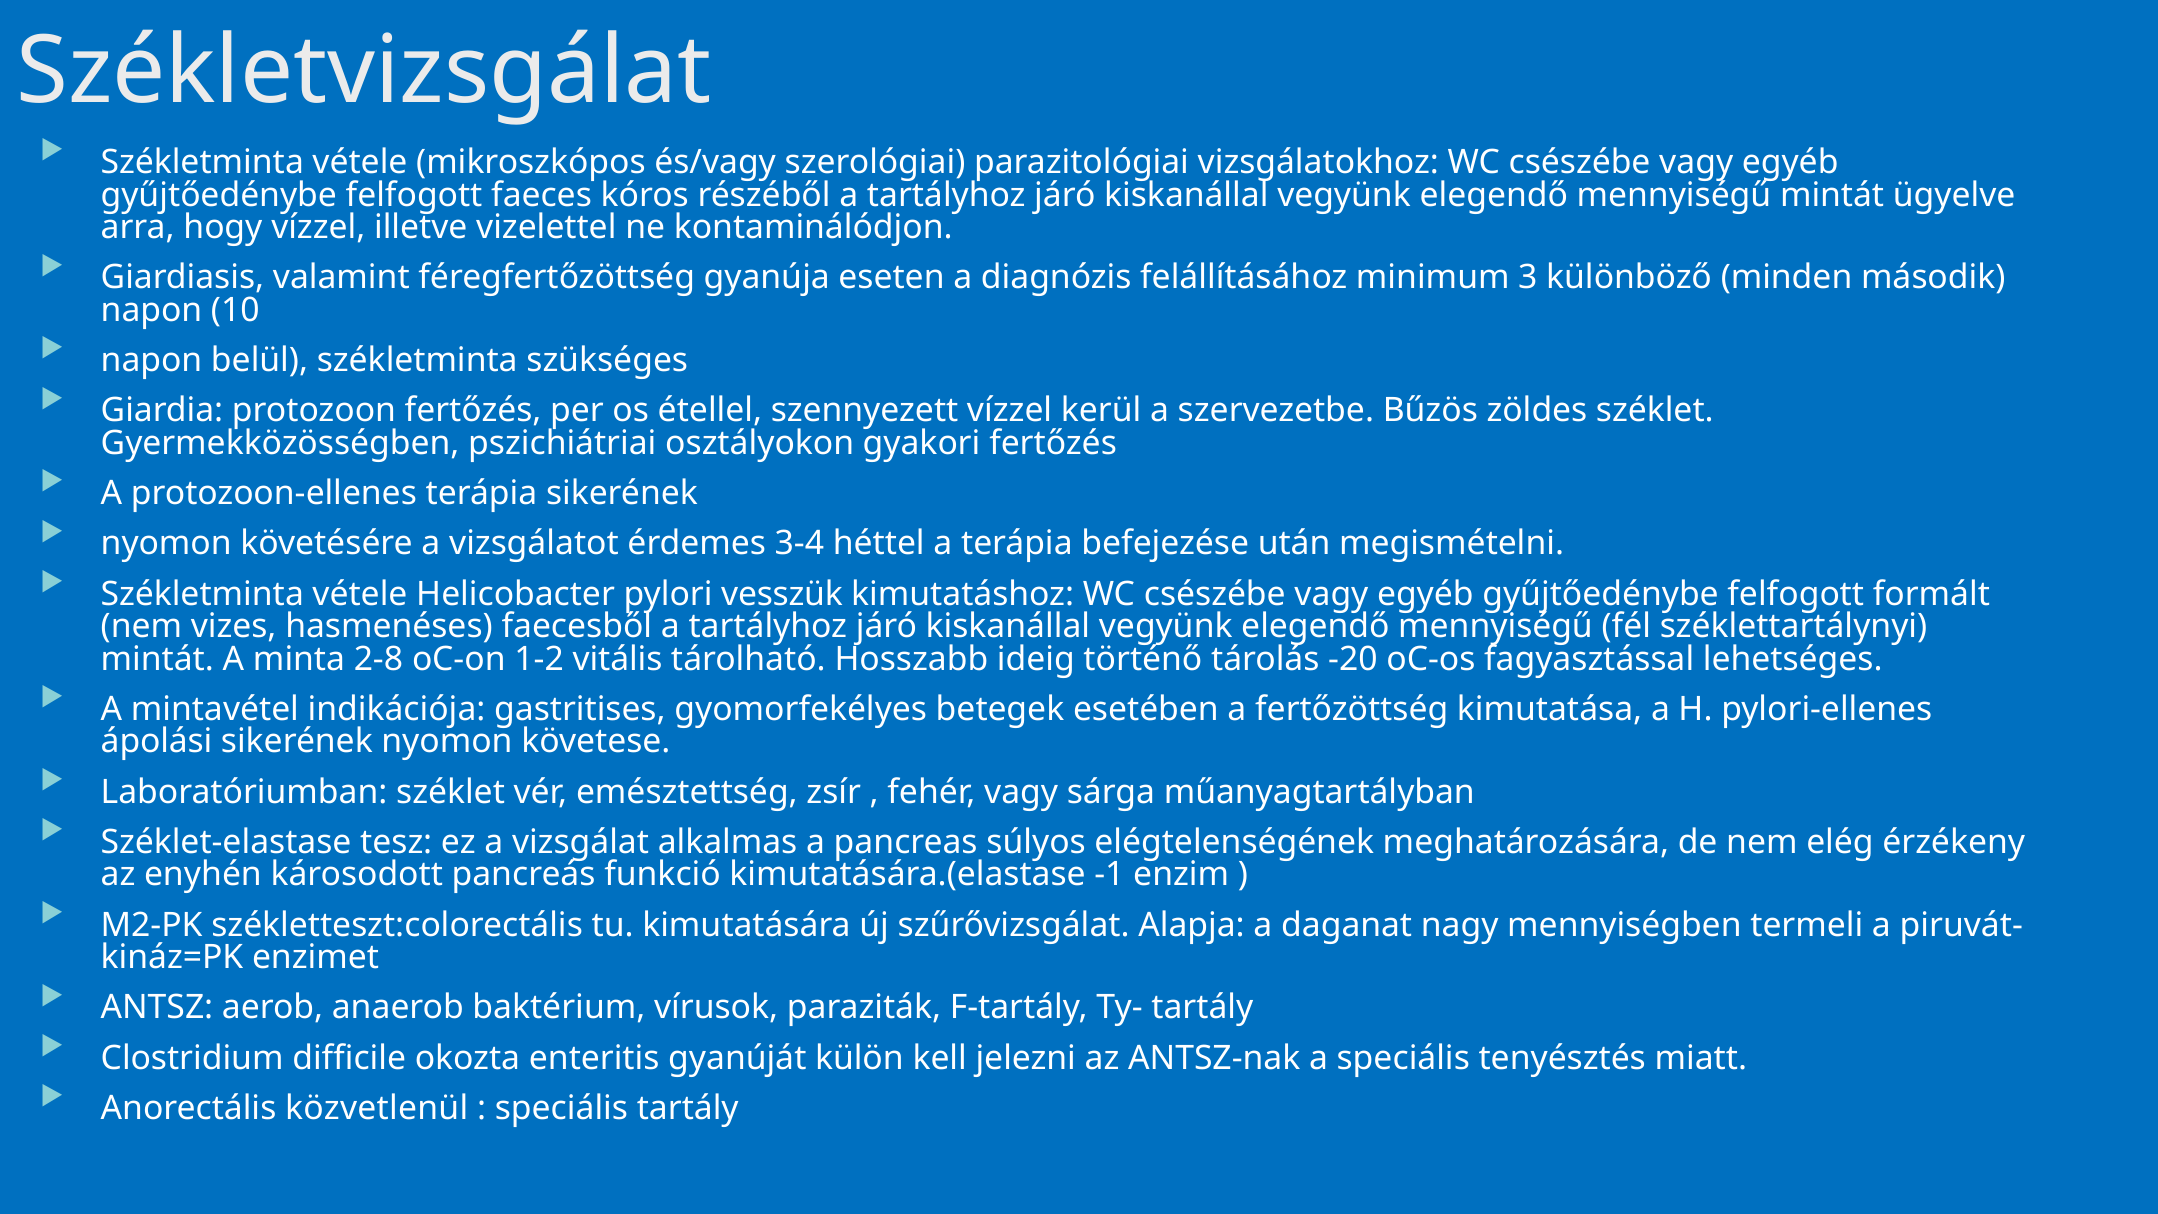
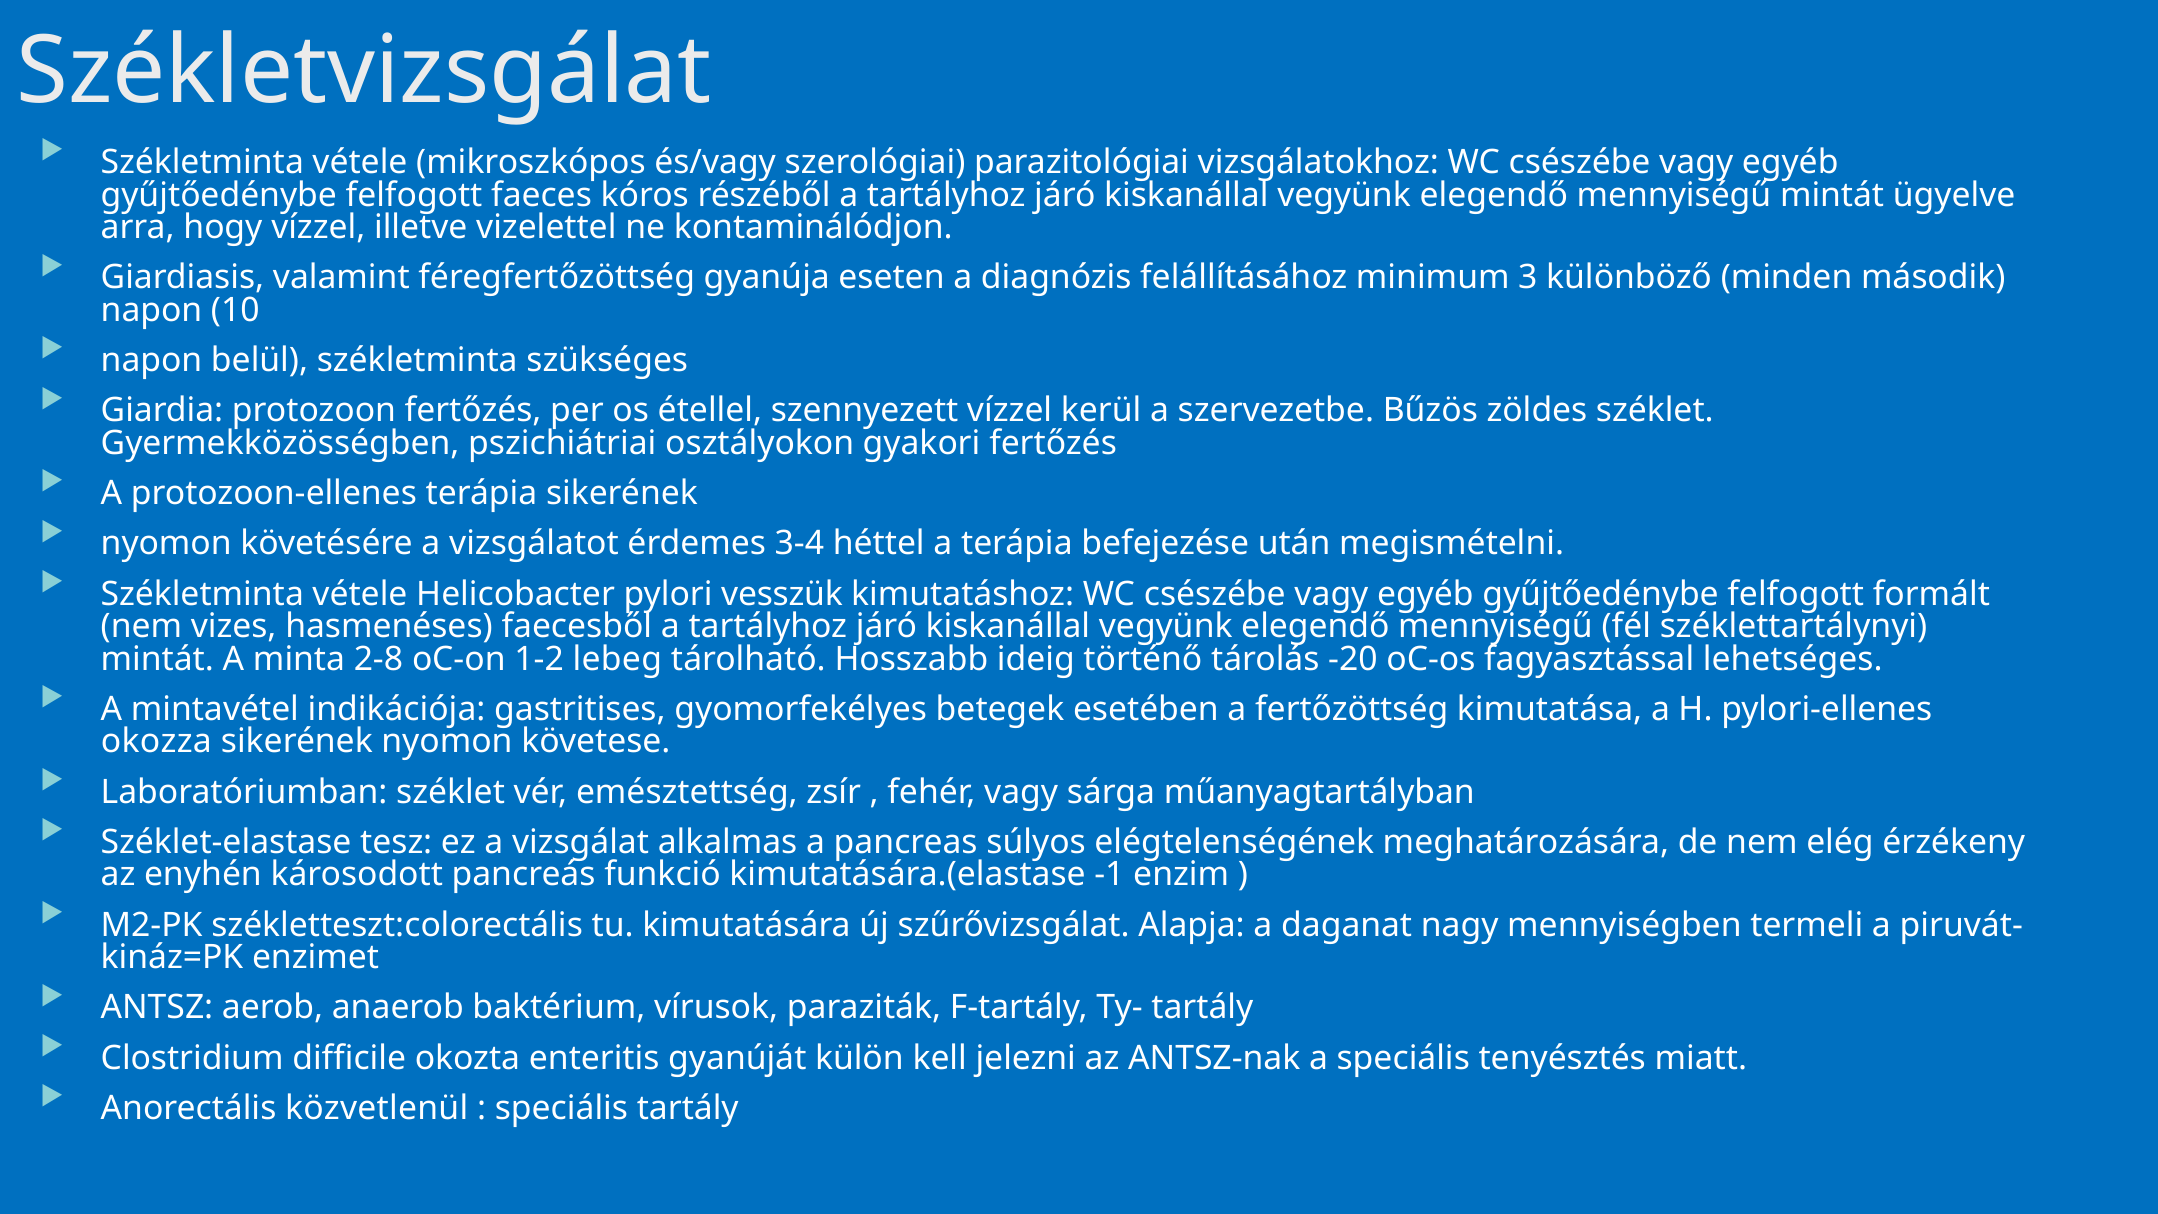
vitális: vitális -> lebeg (617, 659)
ápolási: ápolási -> okozza (156, 742)
